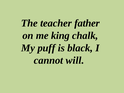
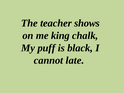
father: father -> shows (87, 23)
will: will -> late (75, 60)
